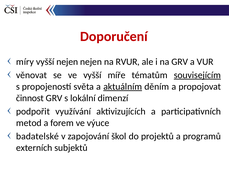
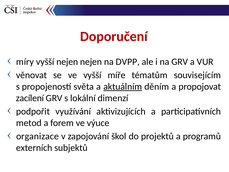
RVUR: RVUR -> DVPP (128, 62)
souvisejícím underline: present -> none (197, 75)
činnost: činnost -> zacílení (30, 98)
badatelské: badatelské -> organizace (37, 136)
